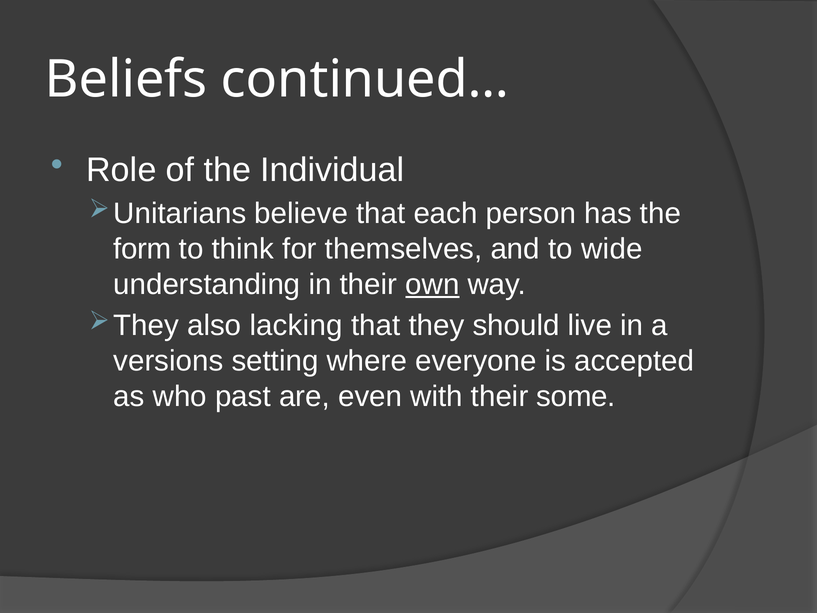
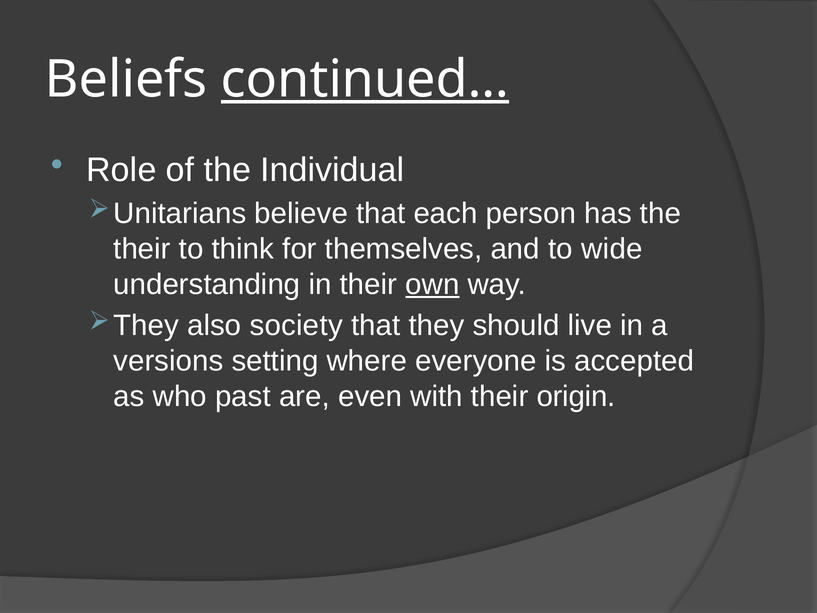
continued… underline: none -> present (365, 79)
form: form -> their (142, 249)
lacking: lacking -> society (296, 326)
some: some -> origin (576, 396)
